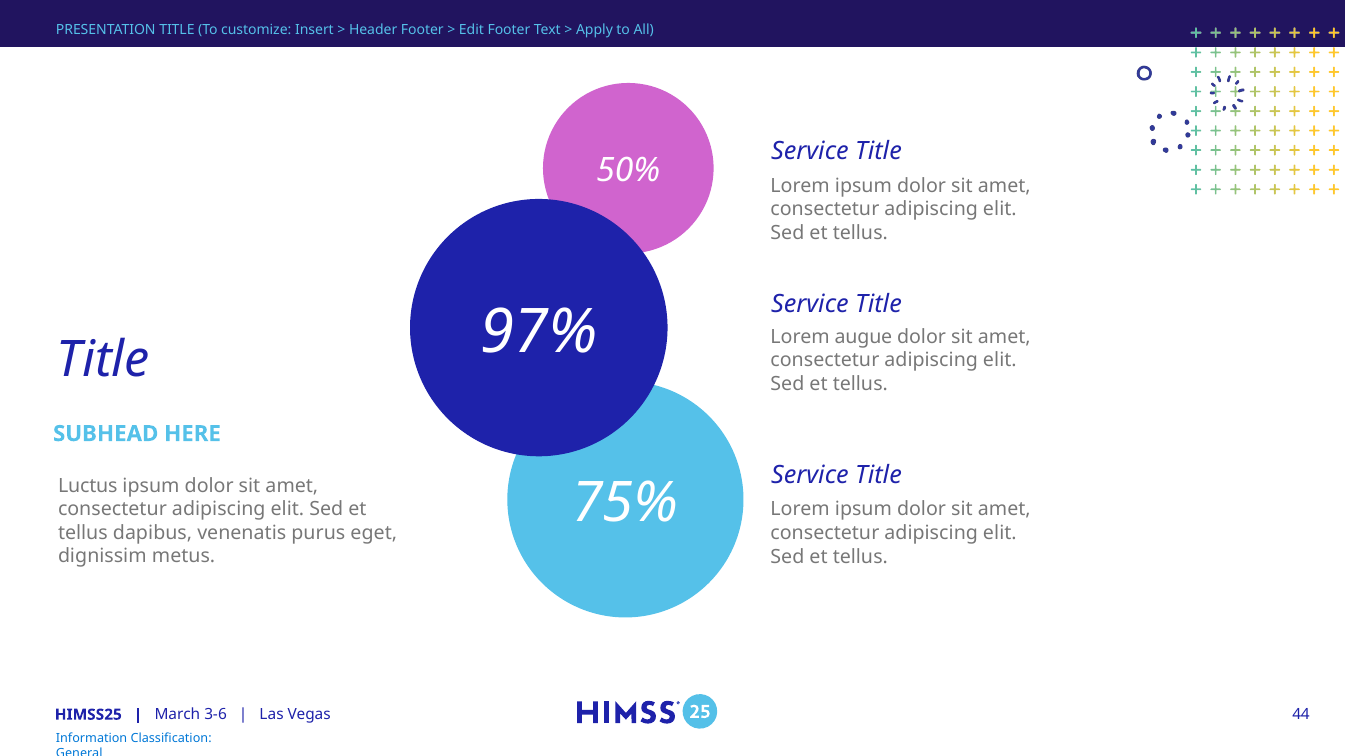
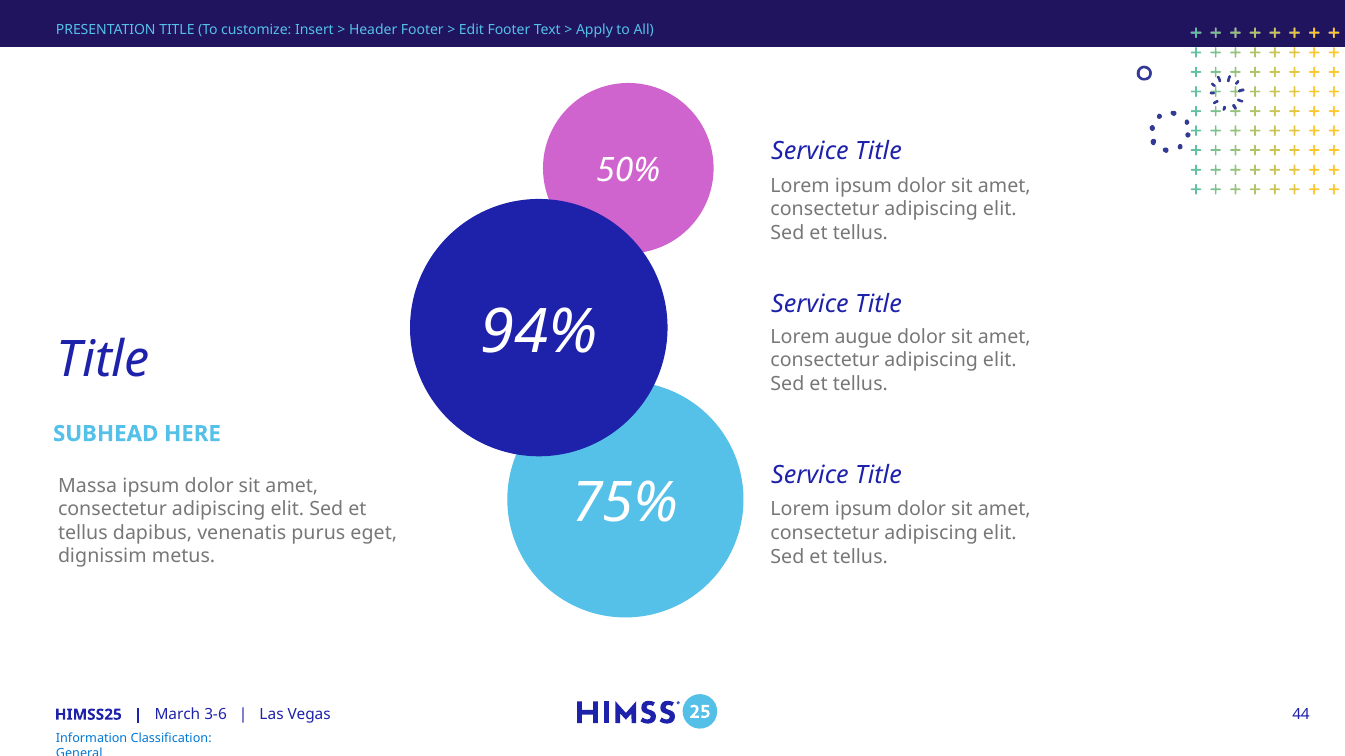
97%: 97% -> 94% (539, 332)
Luctus: Luctus -> Massa (88, 486)
